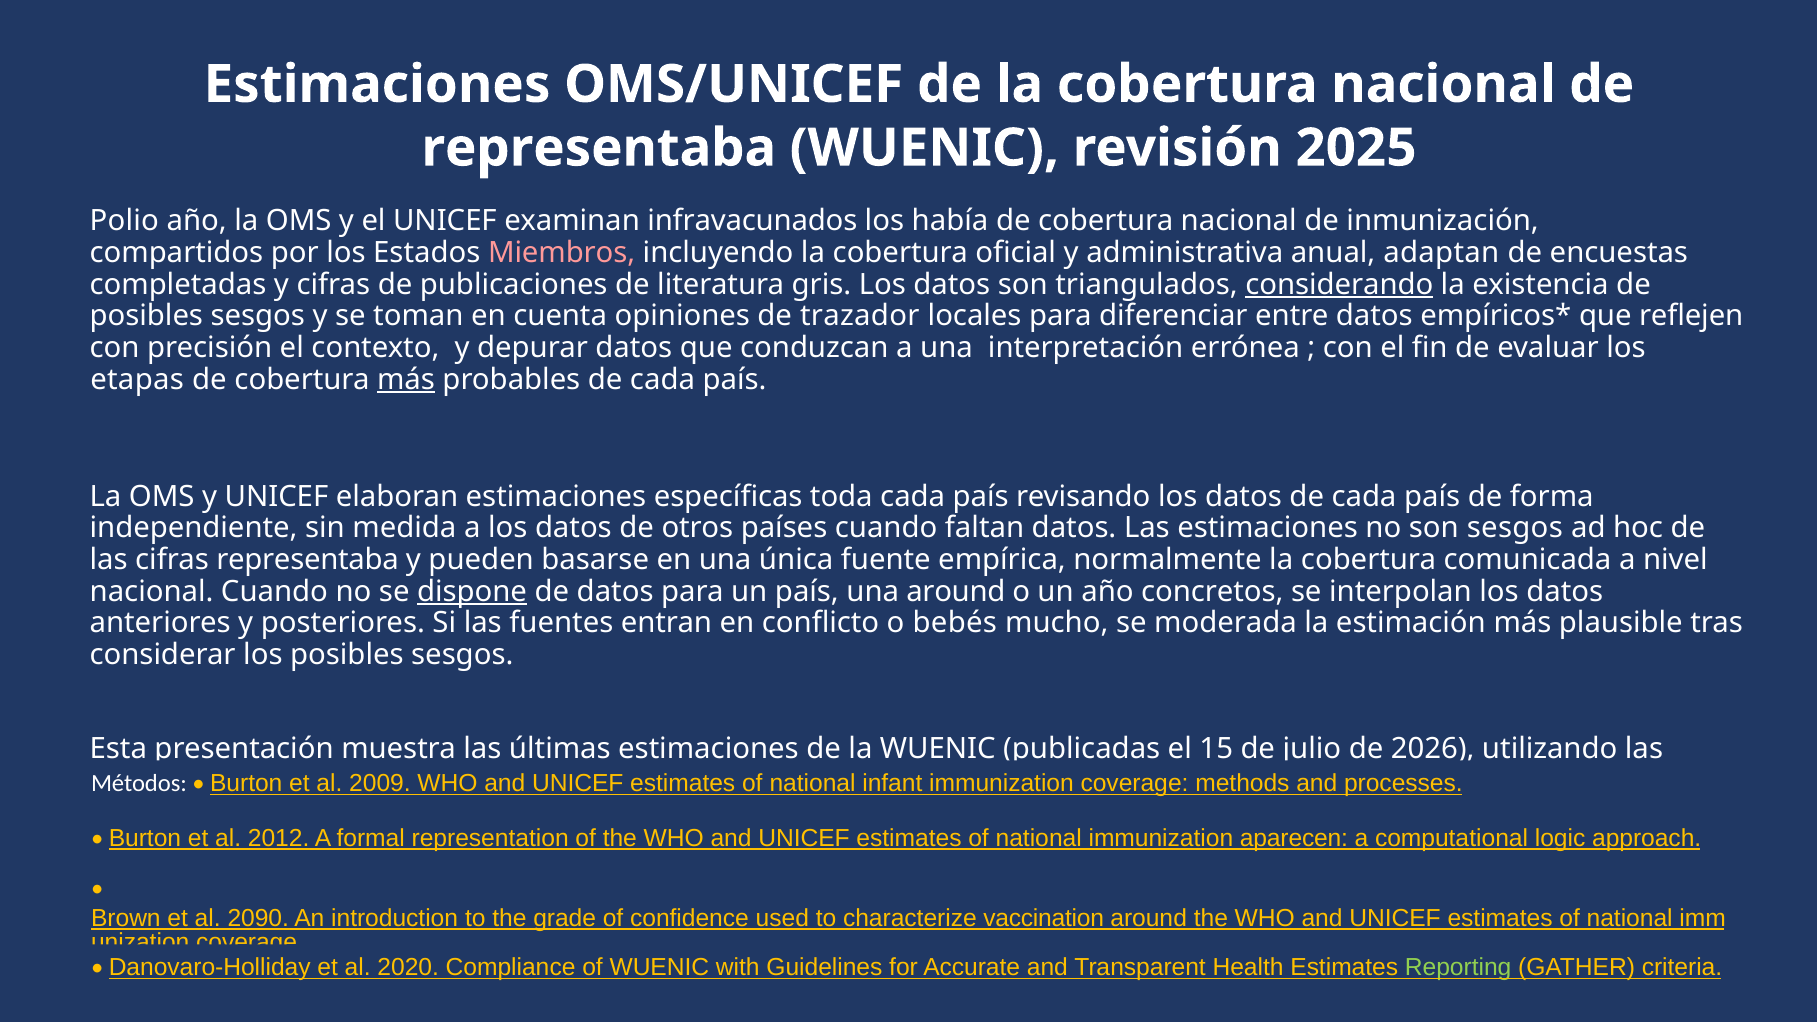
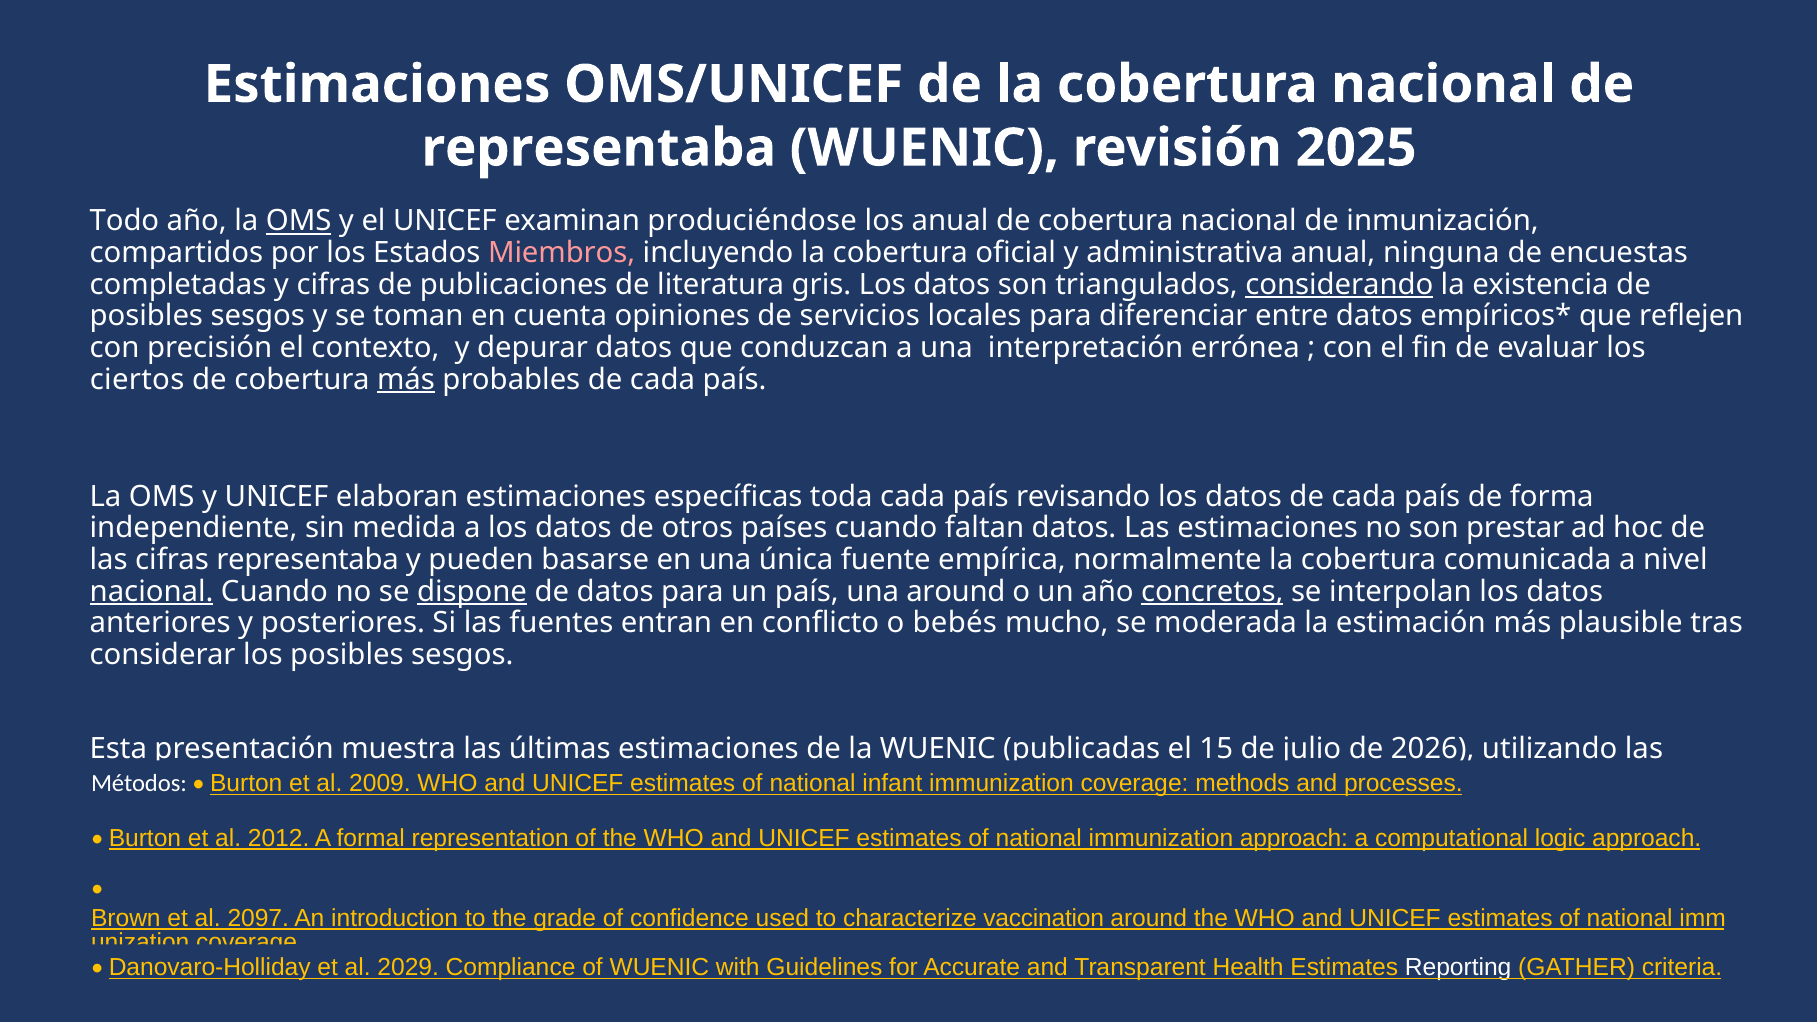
Polio: Polio -> Todo (124, 221)
OMS underline: none -> present (299, 221)
infravacunados: infravacunados -> produciéndose (752, 221)
los había: había -> anual (950, 221)
adaptan: adaptan -> ninguna (1441, 253)
trazador: trazador -> servicios (860, 316)
etapas: etapas -> ciertos (137, 380)
son sesgos: sesgos -> prestar (1515, 528)
nacional underline: none -> present (152, 591)
concretos underline: none -> present (1212, 591)
immunization aparecen: aparecen -> approach (1294, 838)
2090: 2090 -> 2097 (258, 918)
2020: 2020 -> 2029 (408, 968)
Reporting colour: light green -> white (1458, 968)
